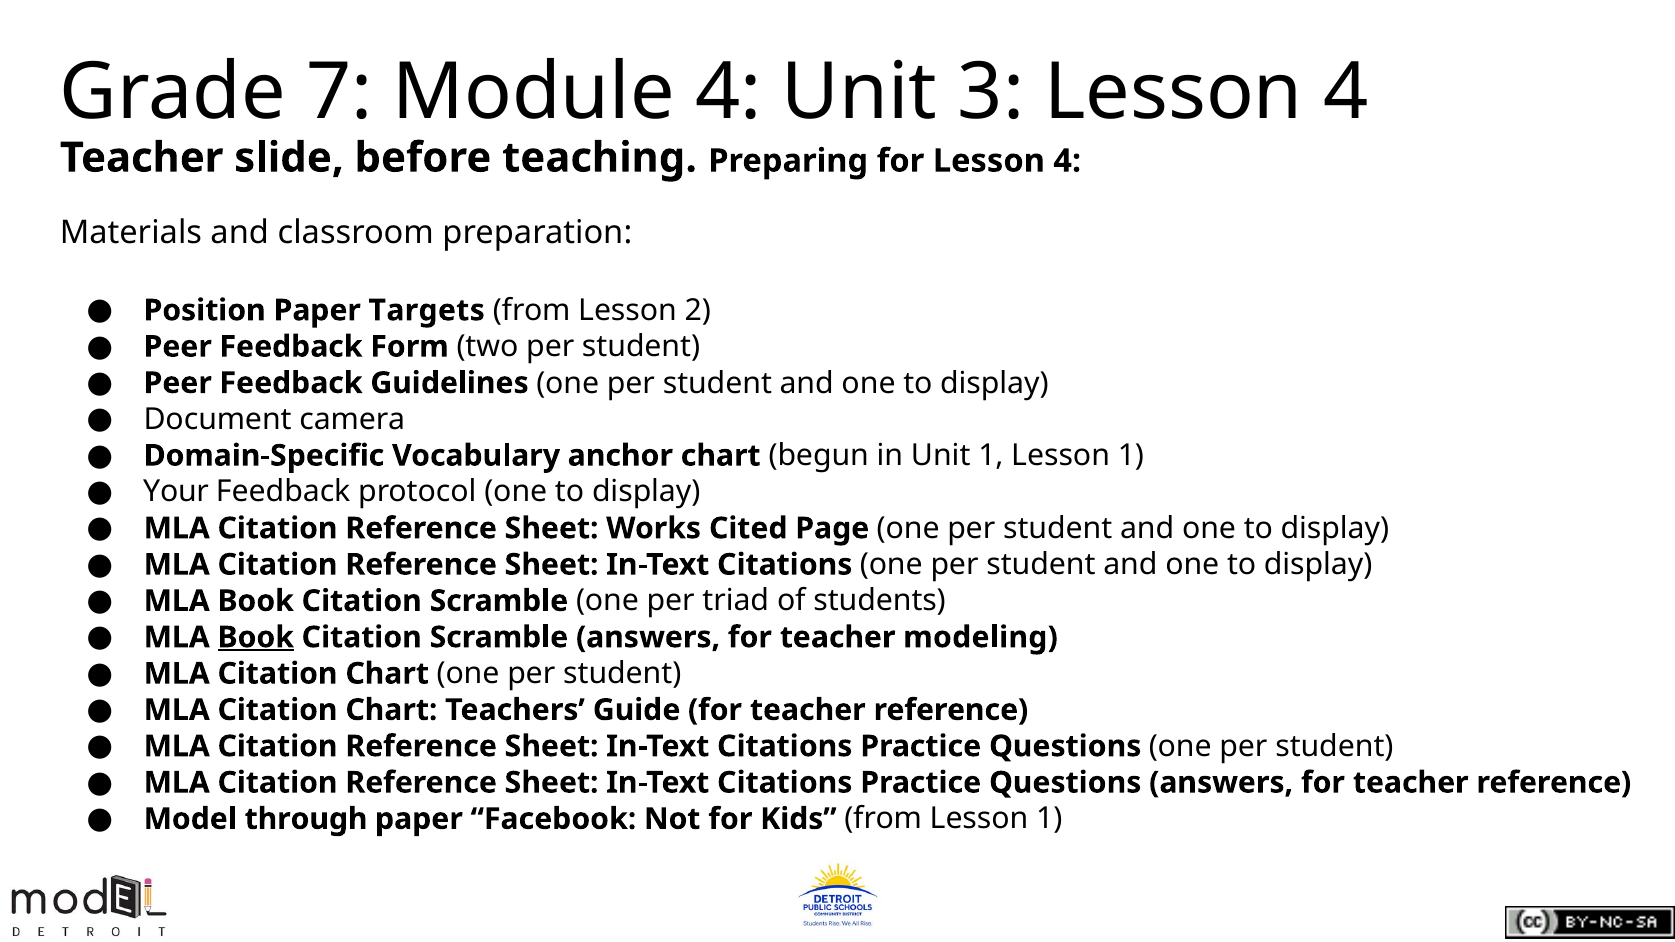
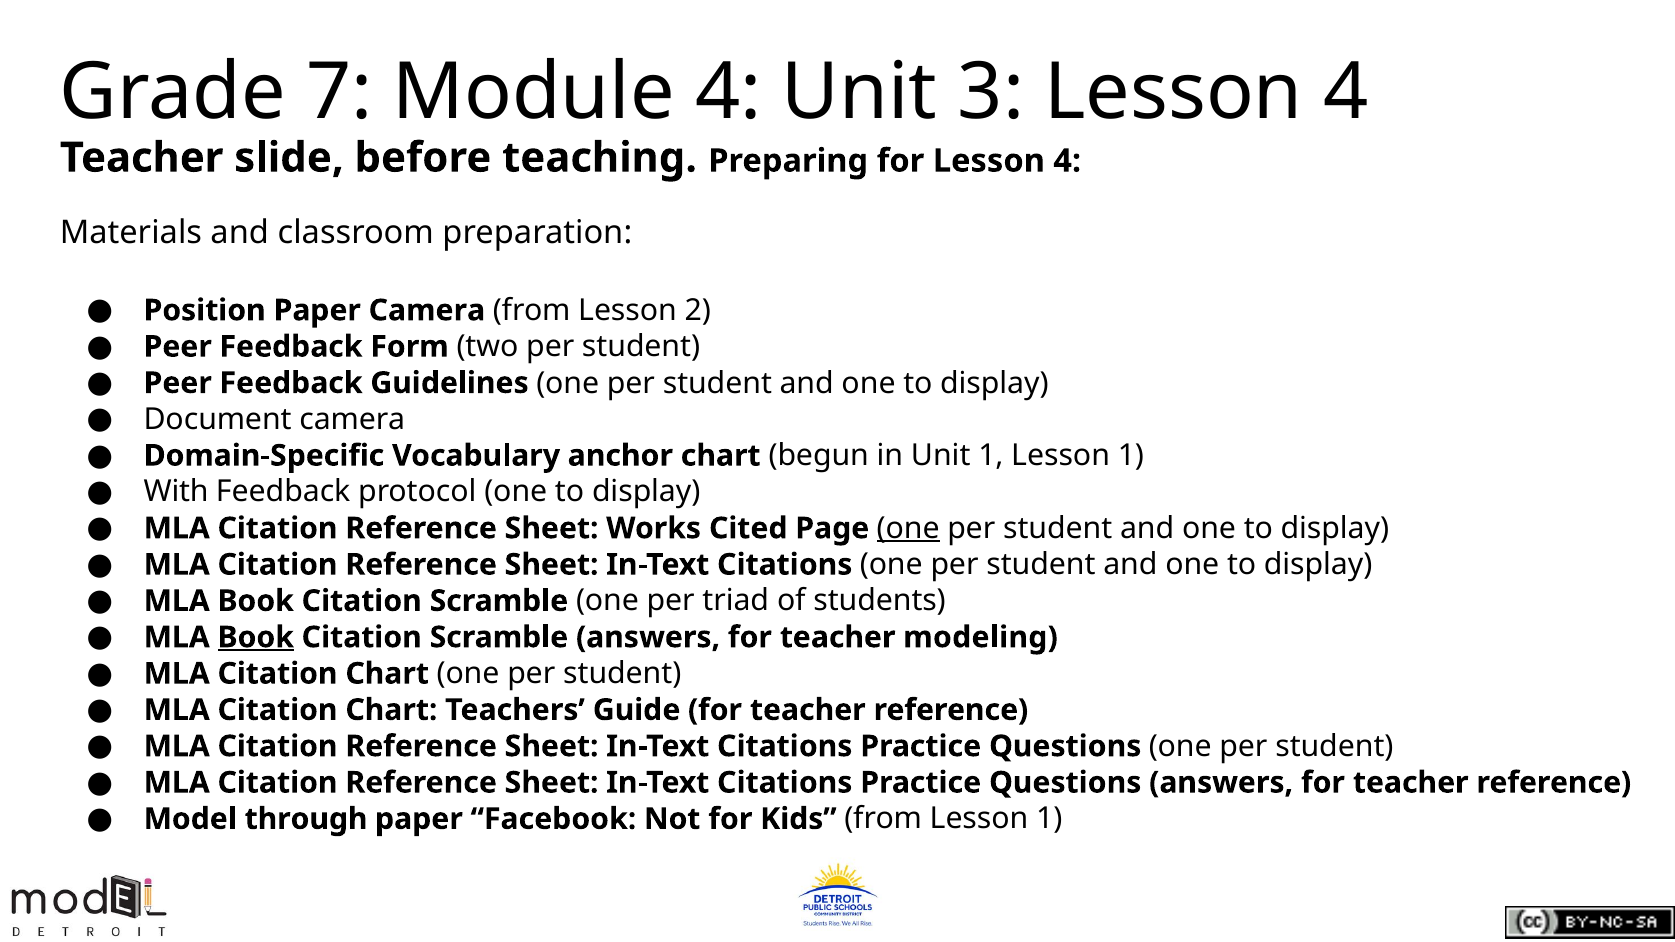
Paper Targets: Targets -> Camera (427, 310)
Your: Your -> With (176, 492)
one underline: none -> present (908, 528)
